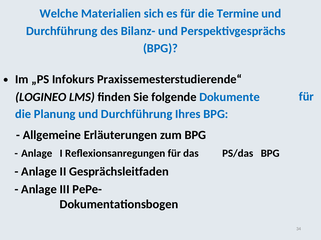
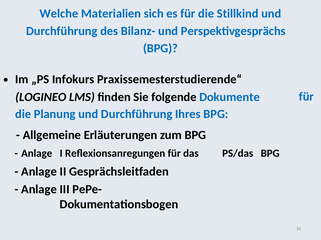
Termine: Termine -> Stillkind (238, 14)
